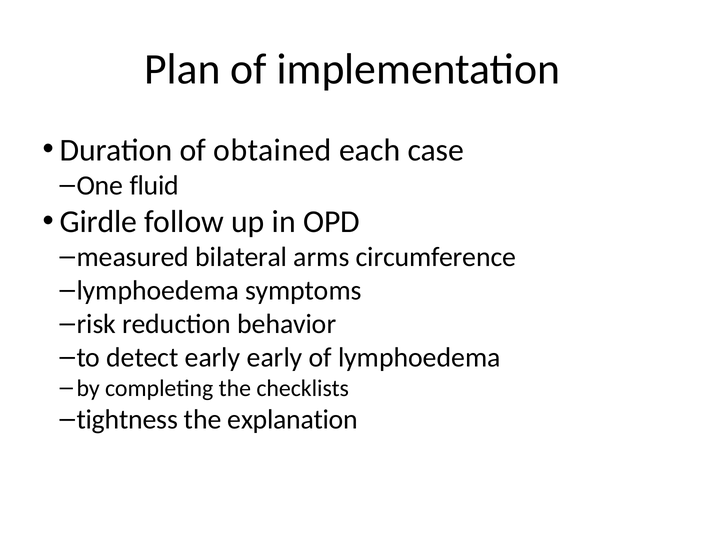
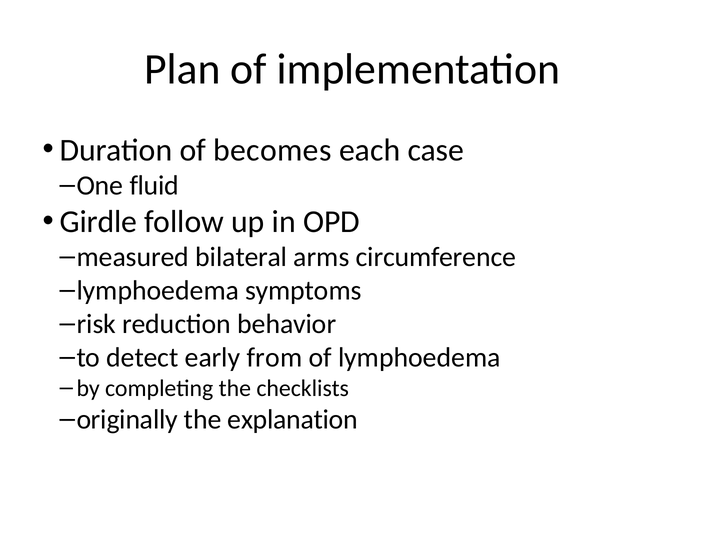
obtained: obtained -> becomes (272, 150)
early early: early -> from (274, 357)
tightness: tightness -> originally (127, 419)
